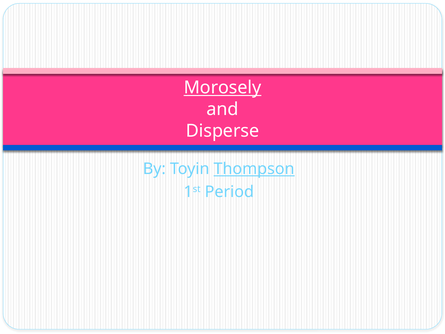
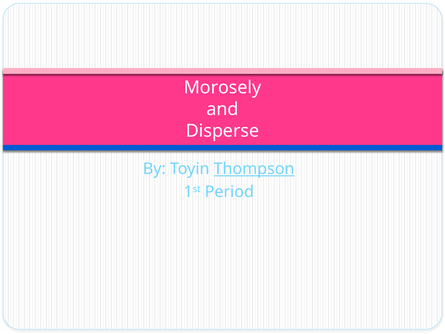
Morosely underline: present -> none (223, 88)
